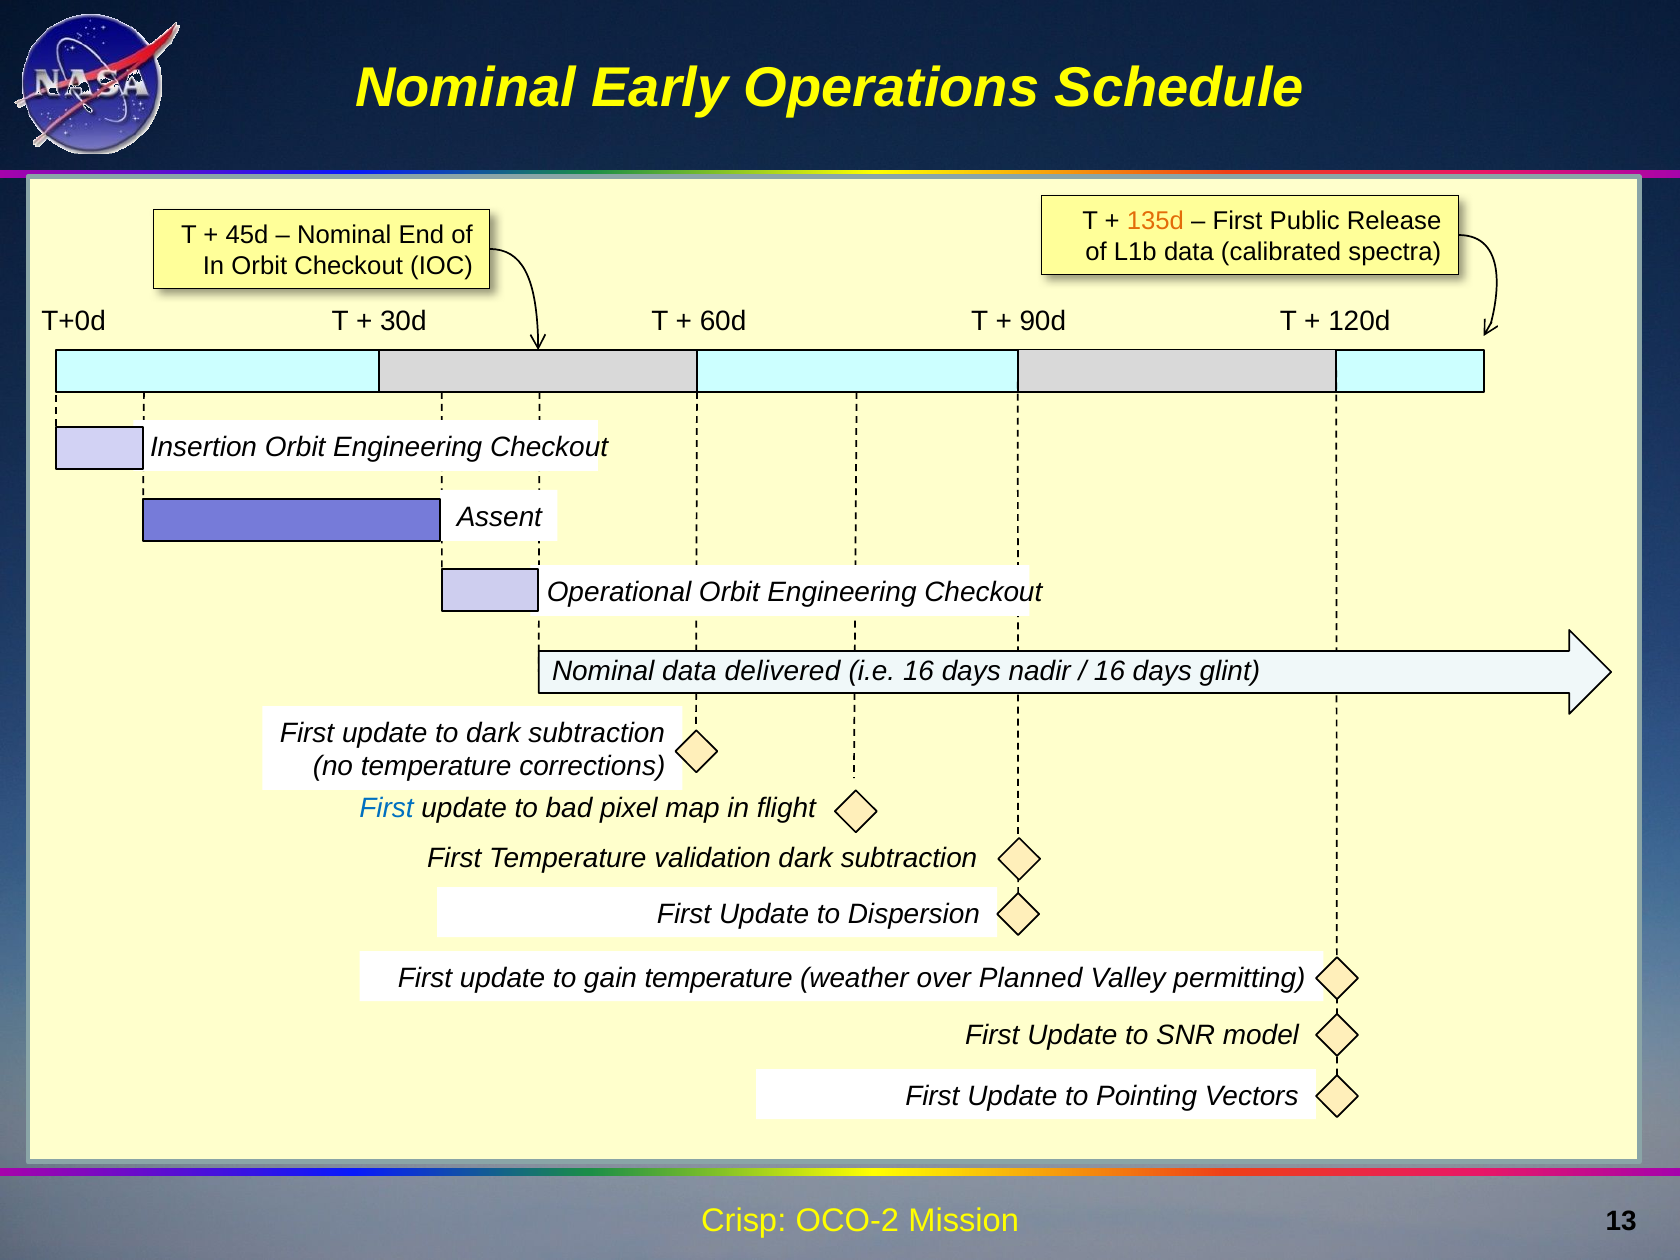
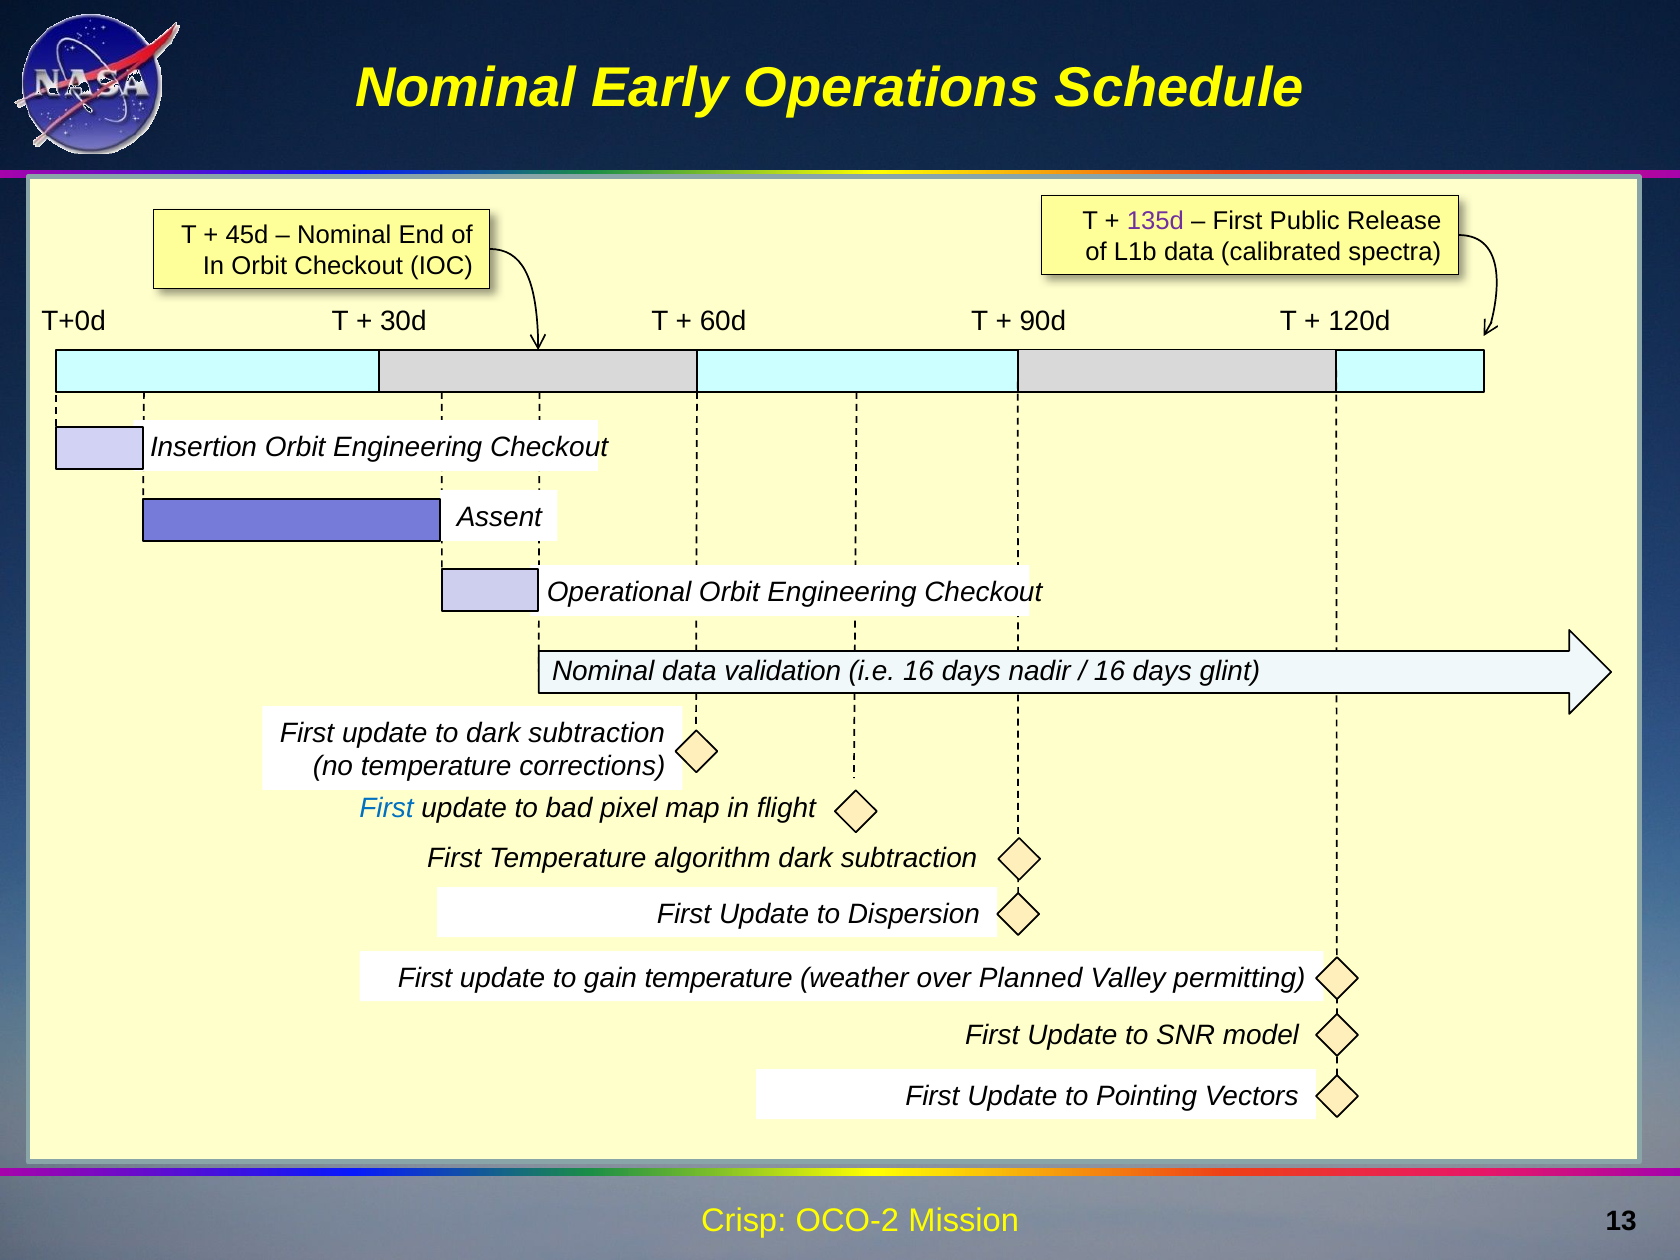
135d colour: orange -> purple (1155, 221)
delivered: delivered -> validation (783, 672)
validation: validation -> algorithm (713, 858)
